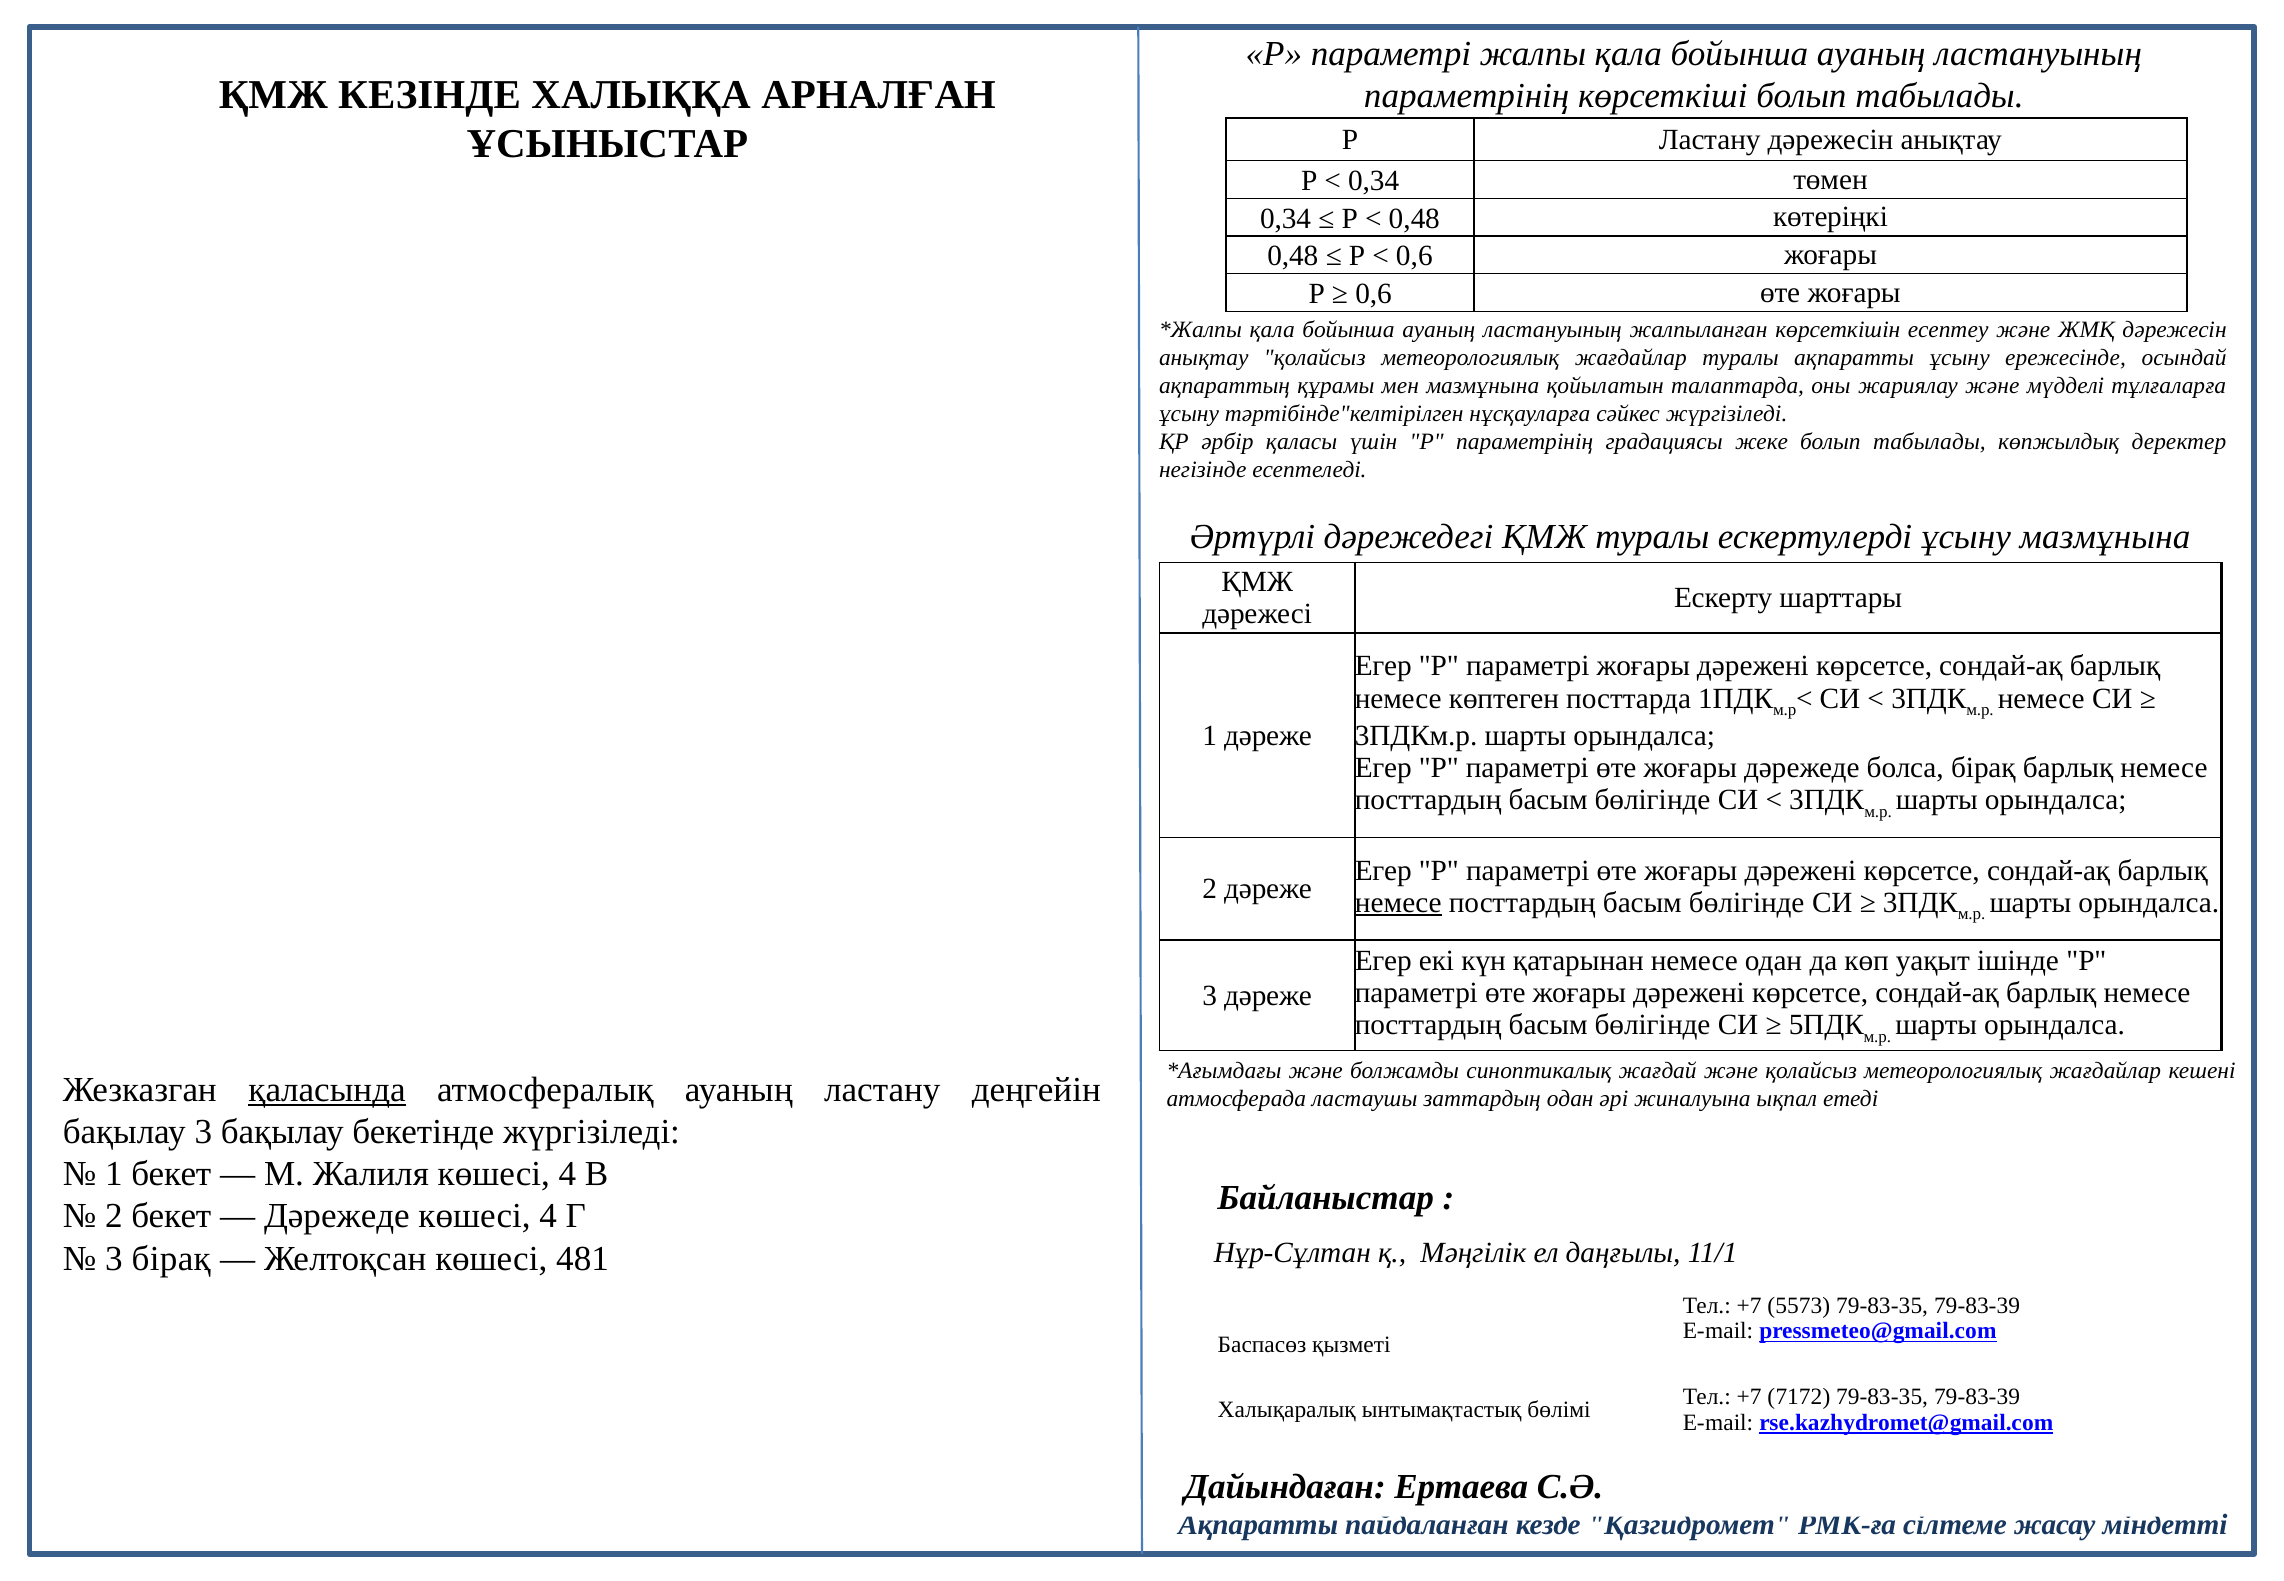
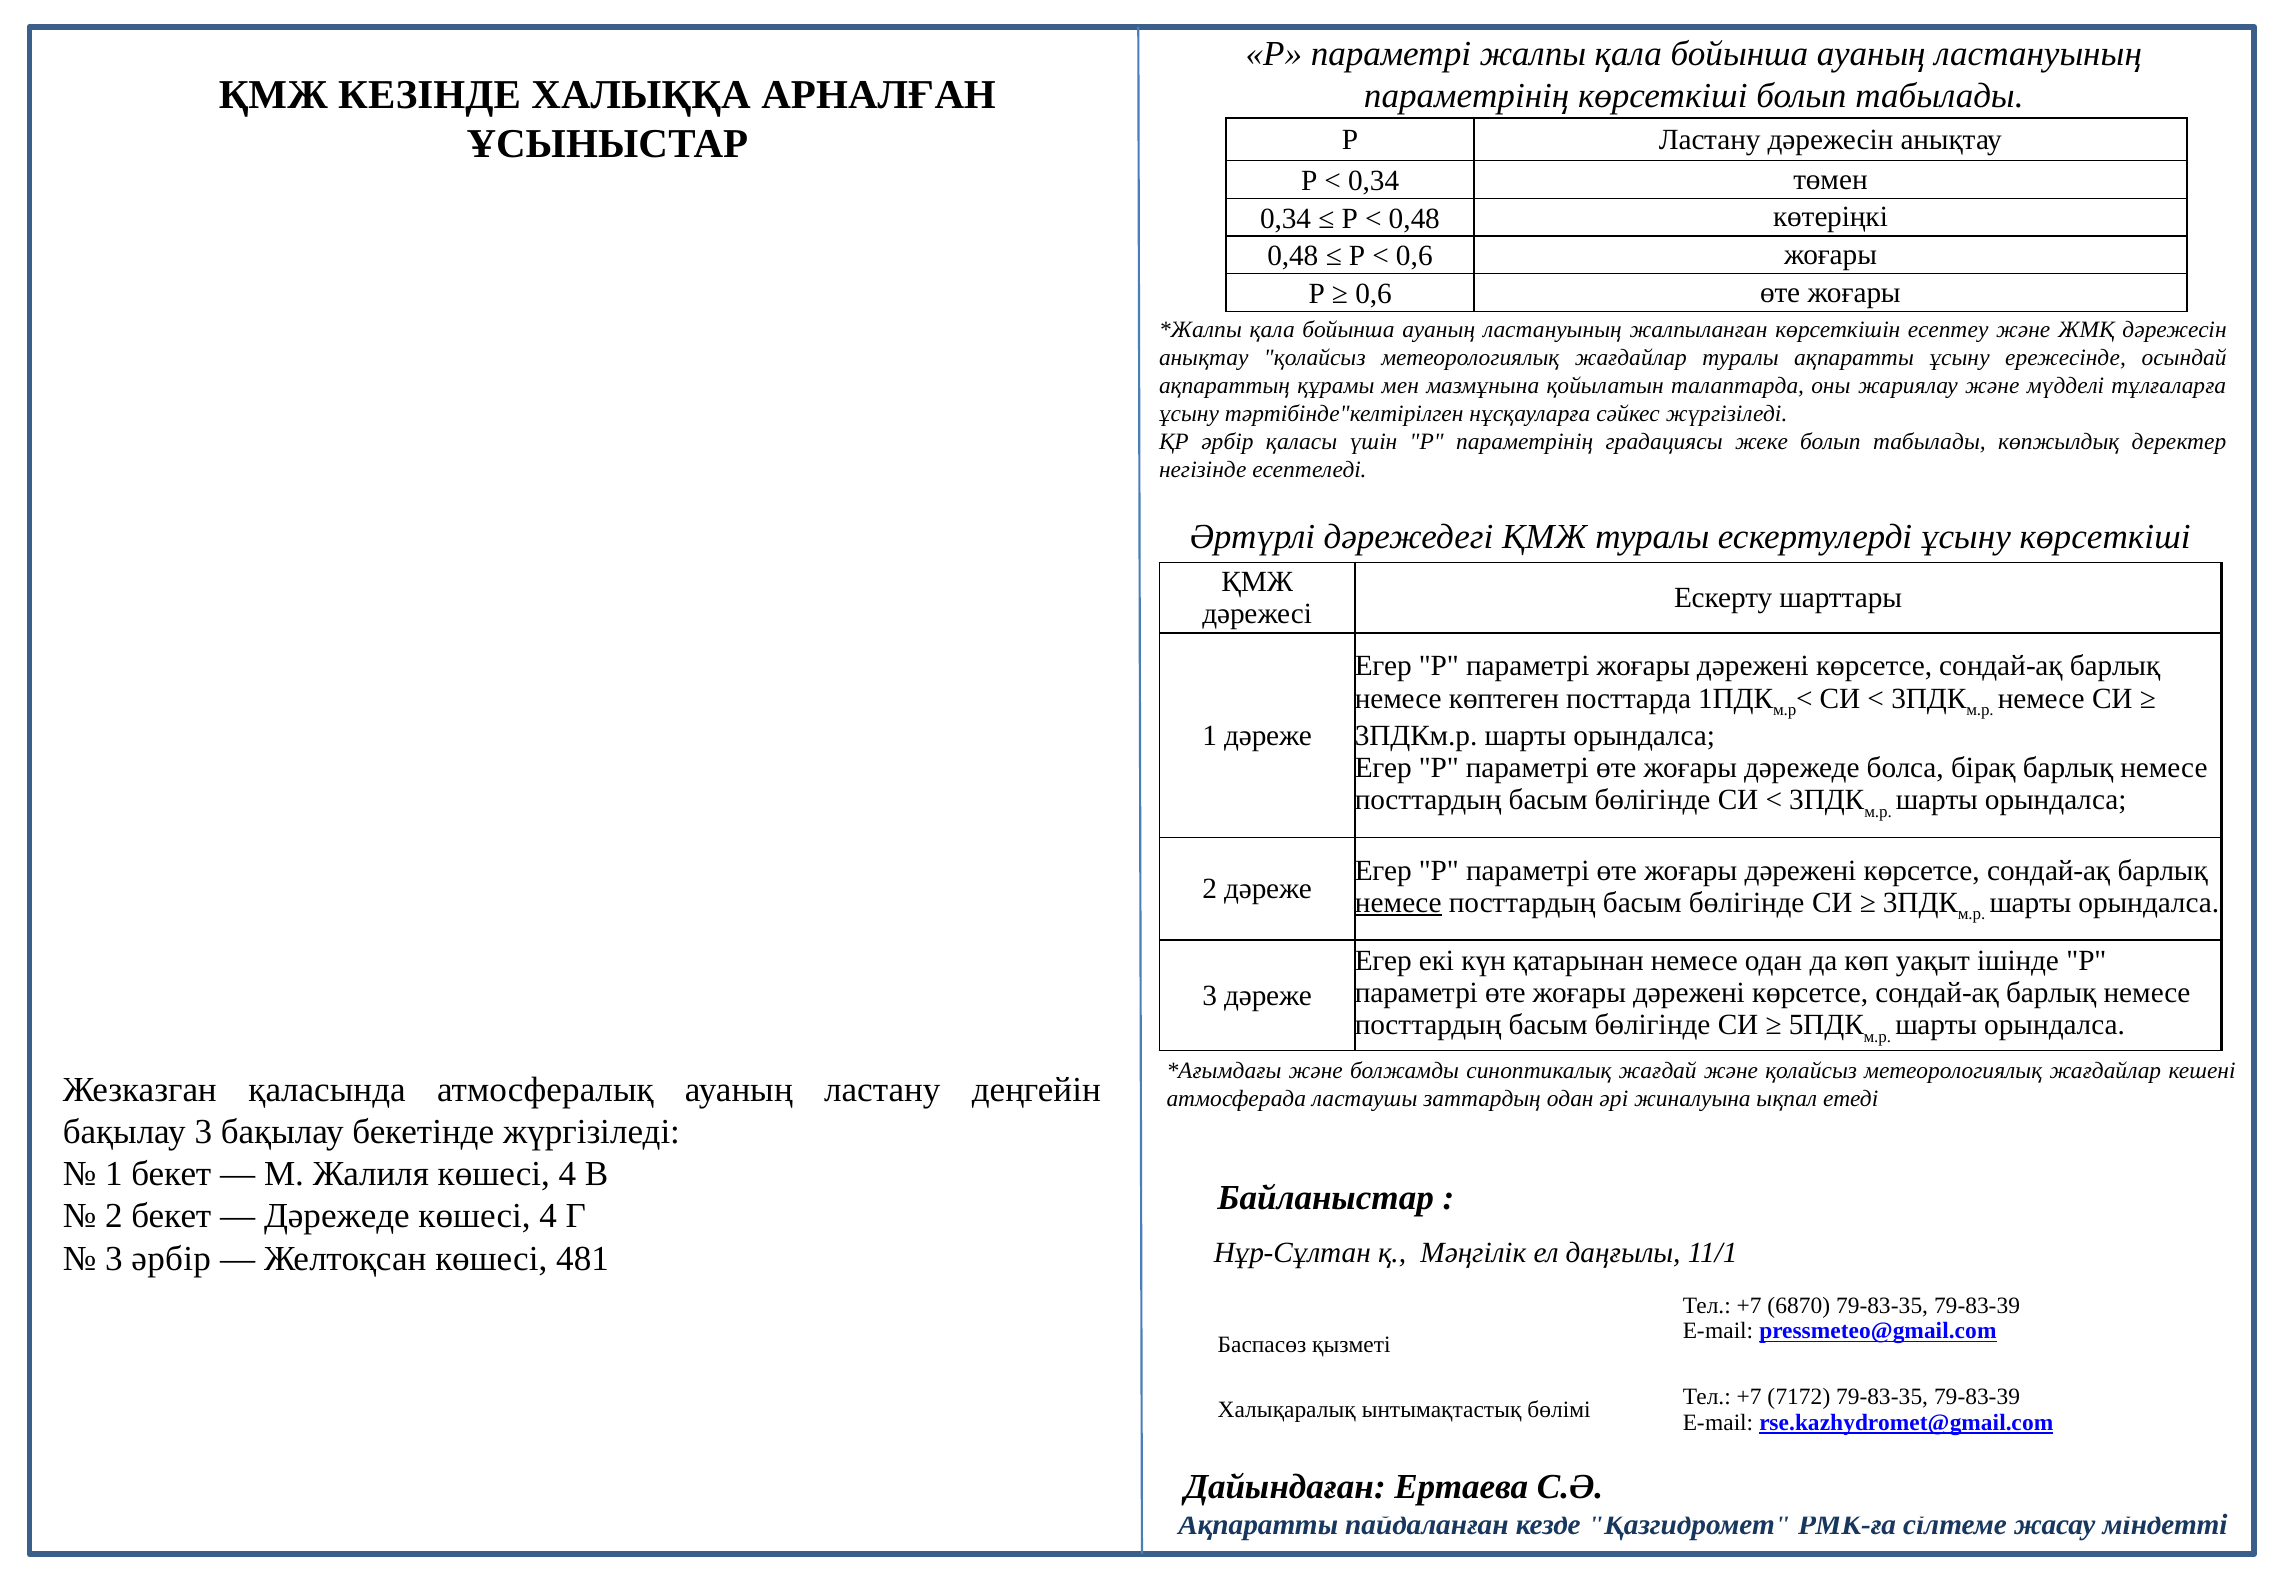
ұсыну мазмұнына: мазмұнына -> көрсеткіші (2105, 537)
қаласында underline: present -> none (327, 1090)
3 бірақ: бірақ -> әрбір (171, 1259)
5573: 5573 -> 6870 (1799, 1305)
